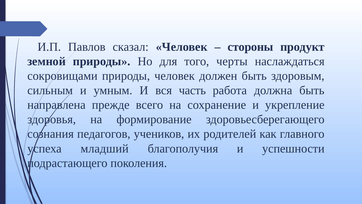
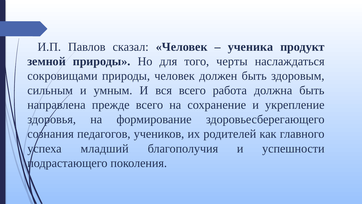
стороны: стороны -> ученика (250, 47)
вся часть: часть -> всего (192, 90)
